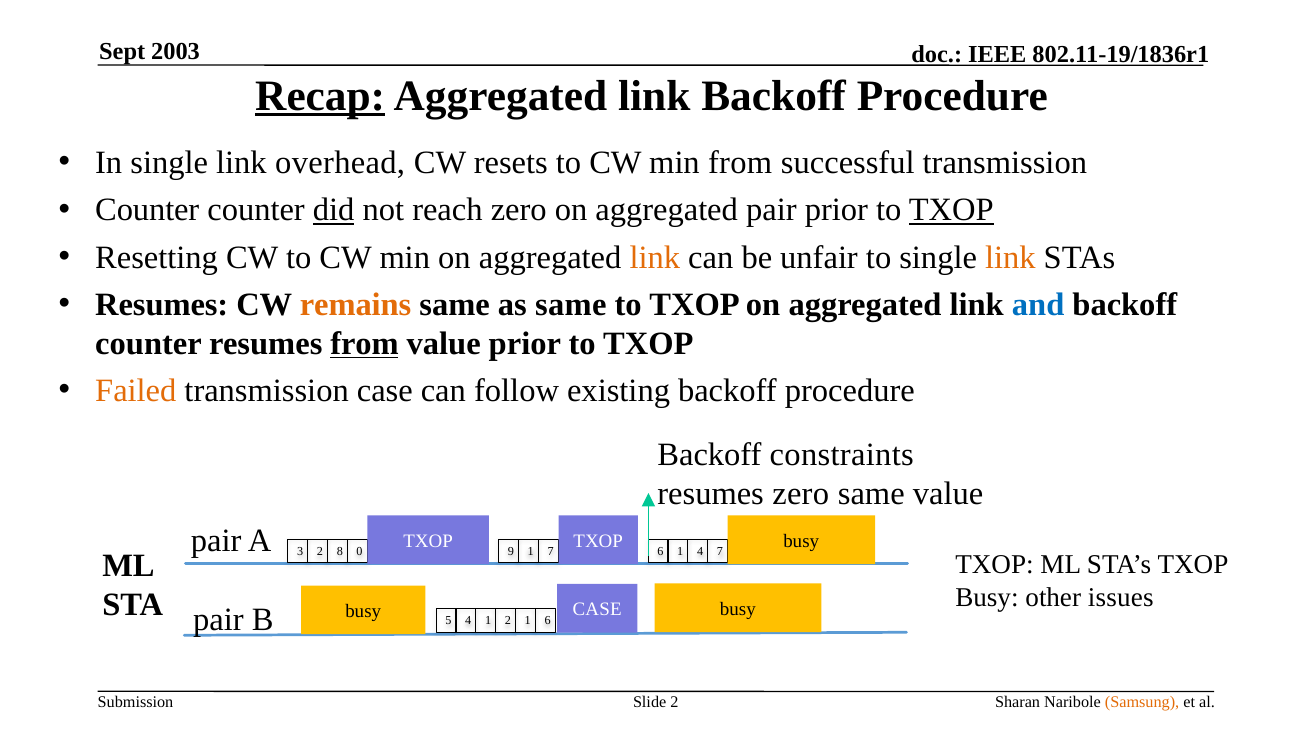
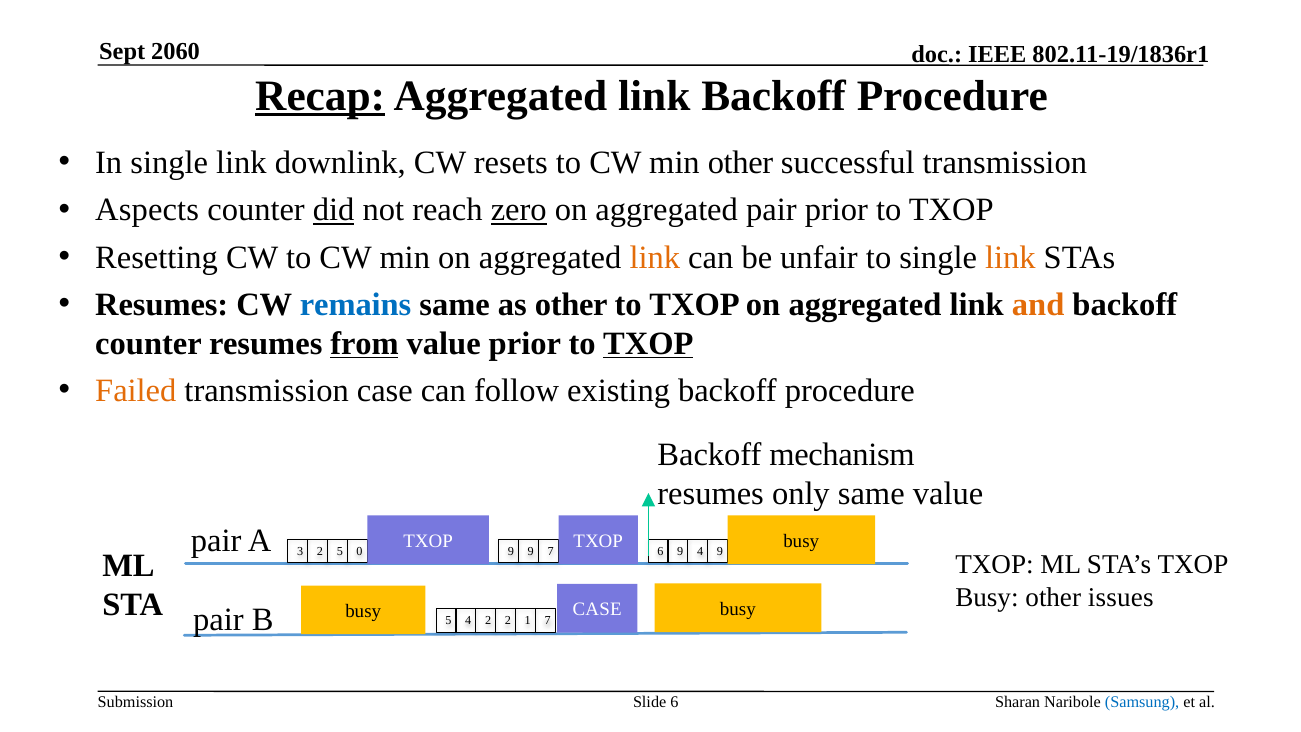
2003: 2003 -> 2060 (176, 52)
overhead: overhead -> downlink (340, 163)
min from: from -> other (741, 163)
Counter: Counter -> Aspects (147, 210)
zero underline: none -> present (519, 210)
TXOP underline: present -> none (951, 210)
remains colour: orange -> blue (356, 304)
as same: same -> other (571, 304)
and colour: blue -> orange (1038, 304)
TXOP underline: none -> present (648, 343)
constraints: constraints -> mechanism (842, 455)
resumes zero: zero -> only (801, 494)
2 8: 8 -> 5 (340, 551)
9 1: 1 -> 9 (531, 551)
6 1: 1 -> 9 (680, 551)
4 7: 7 -> 9 (720, 551)
4 1: 1 -> 2 (488, 621)
1 6: 6 -> 7 (548, 621)
Slide 2: 2 -> 6 (675, 702)
Samsung colour: orange -> blue (1142, 702)
